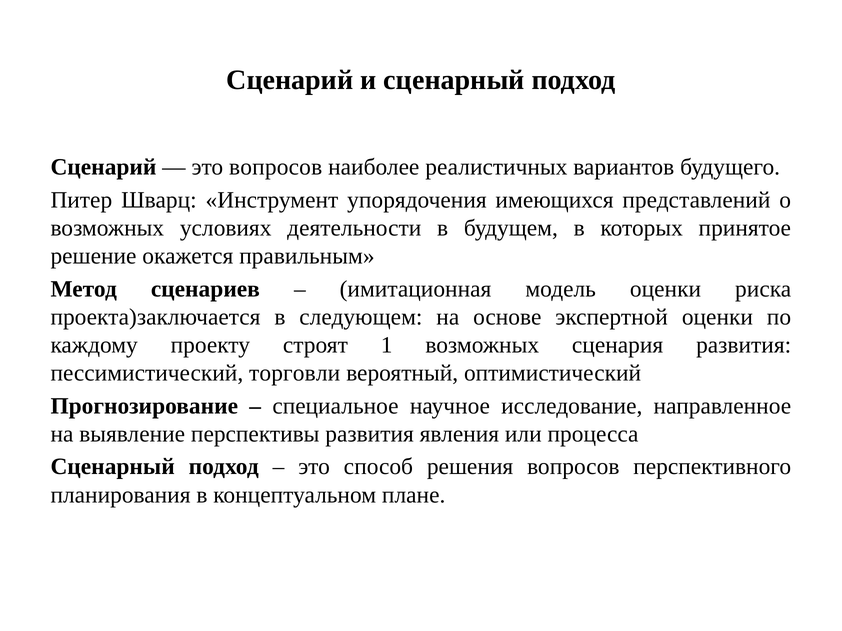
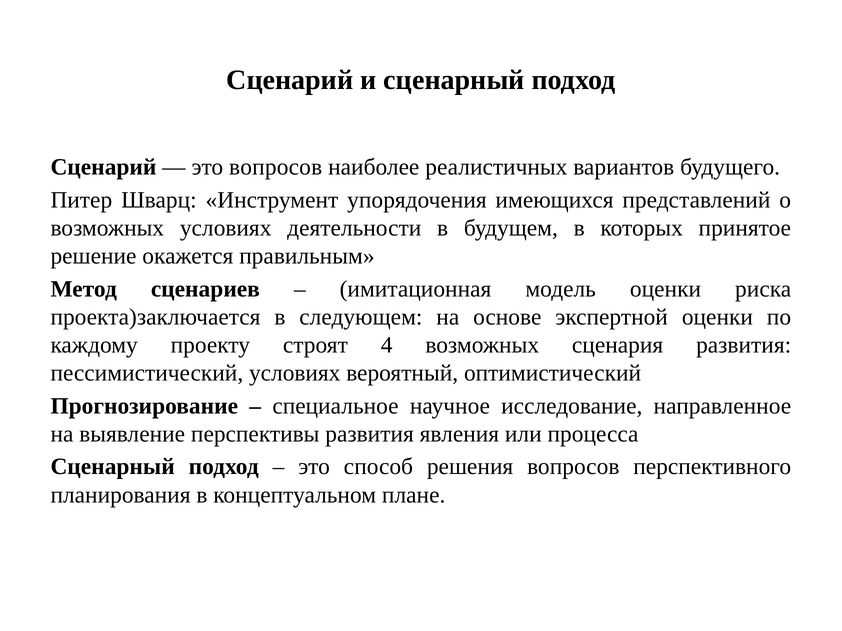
1: 1 -> 4 (387, 345)
пессимистический торговли: торговли -> условиях (295, 373)
